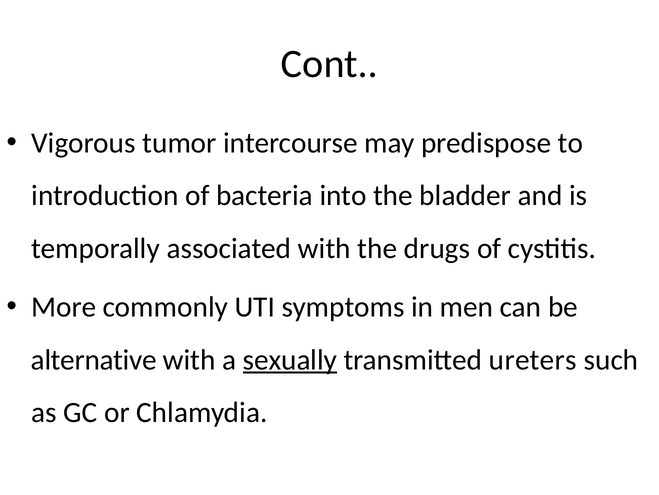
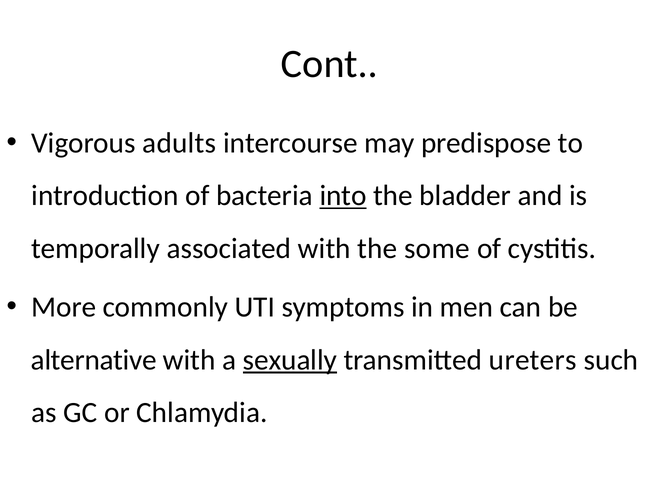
tumor: tumor -> adults (179, 143)
into underline: none -> present (343, 195)
drugs: drugs -> some (437, 248)
